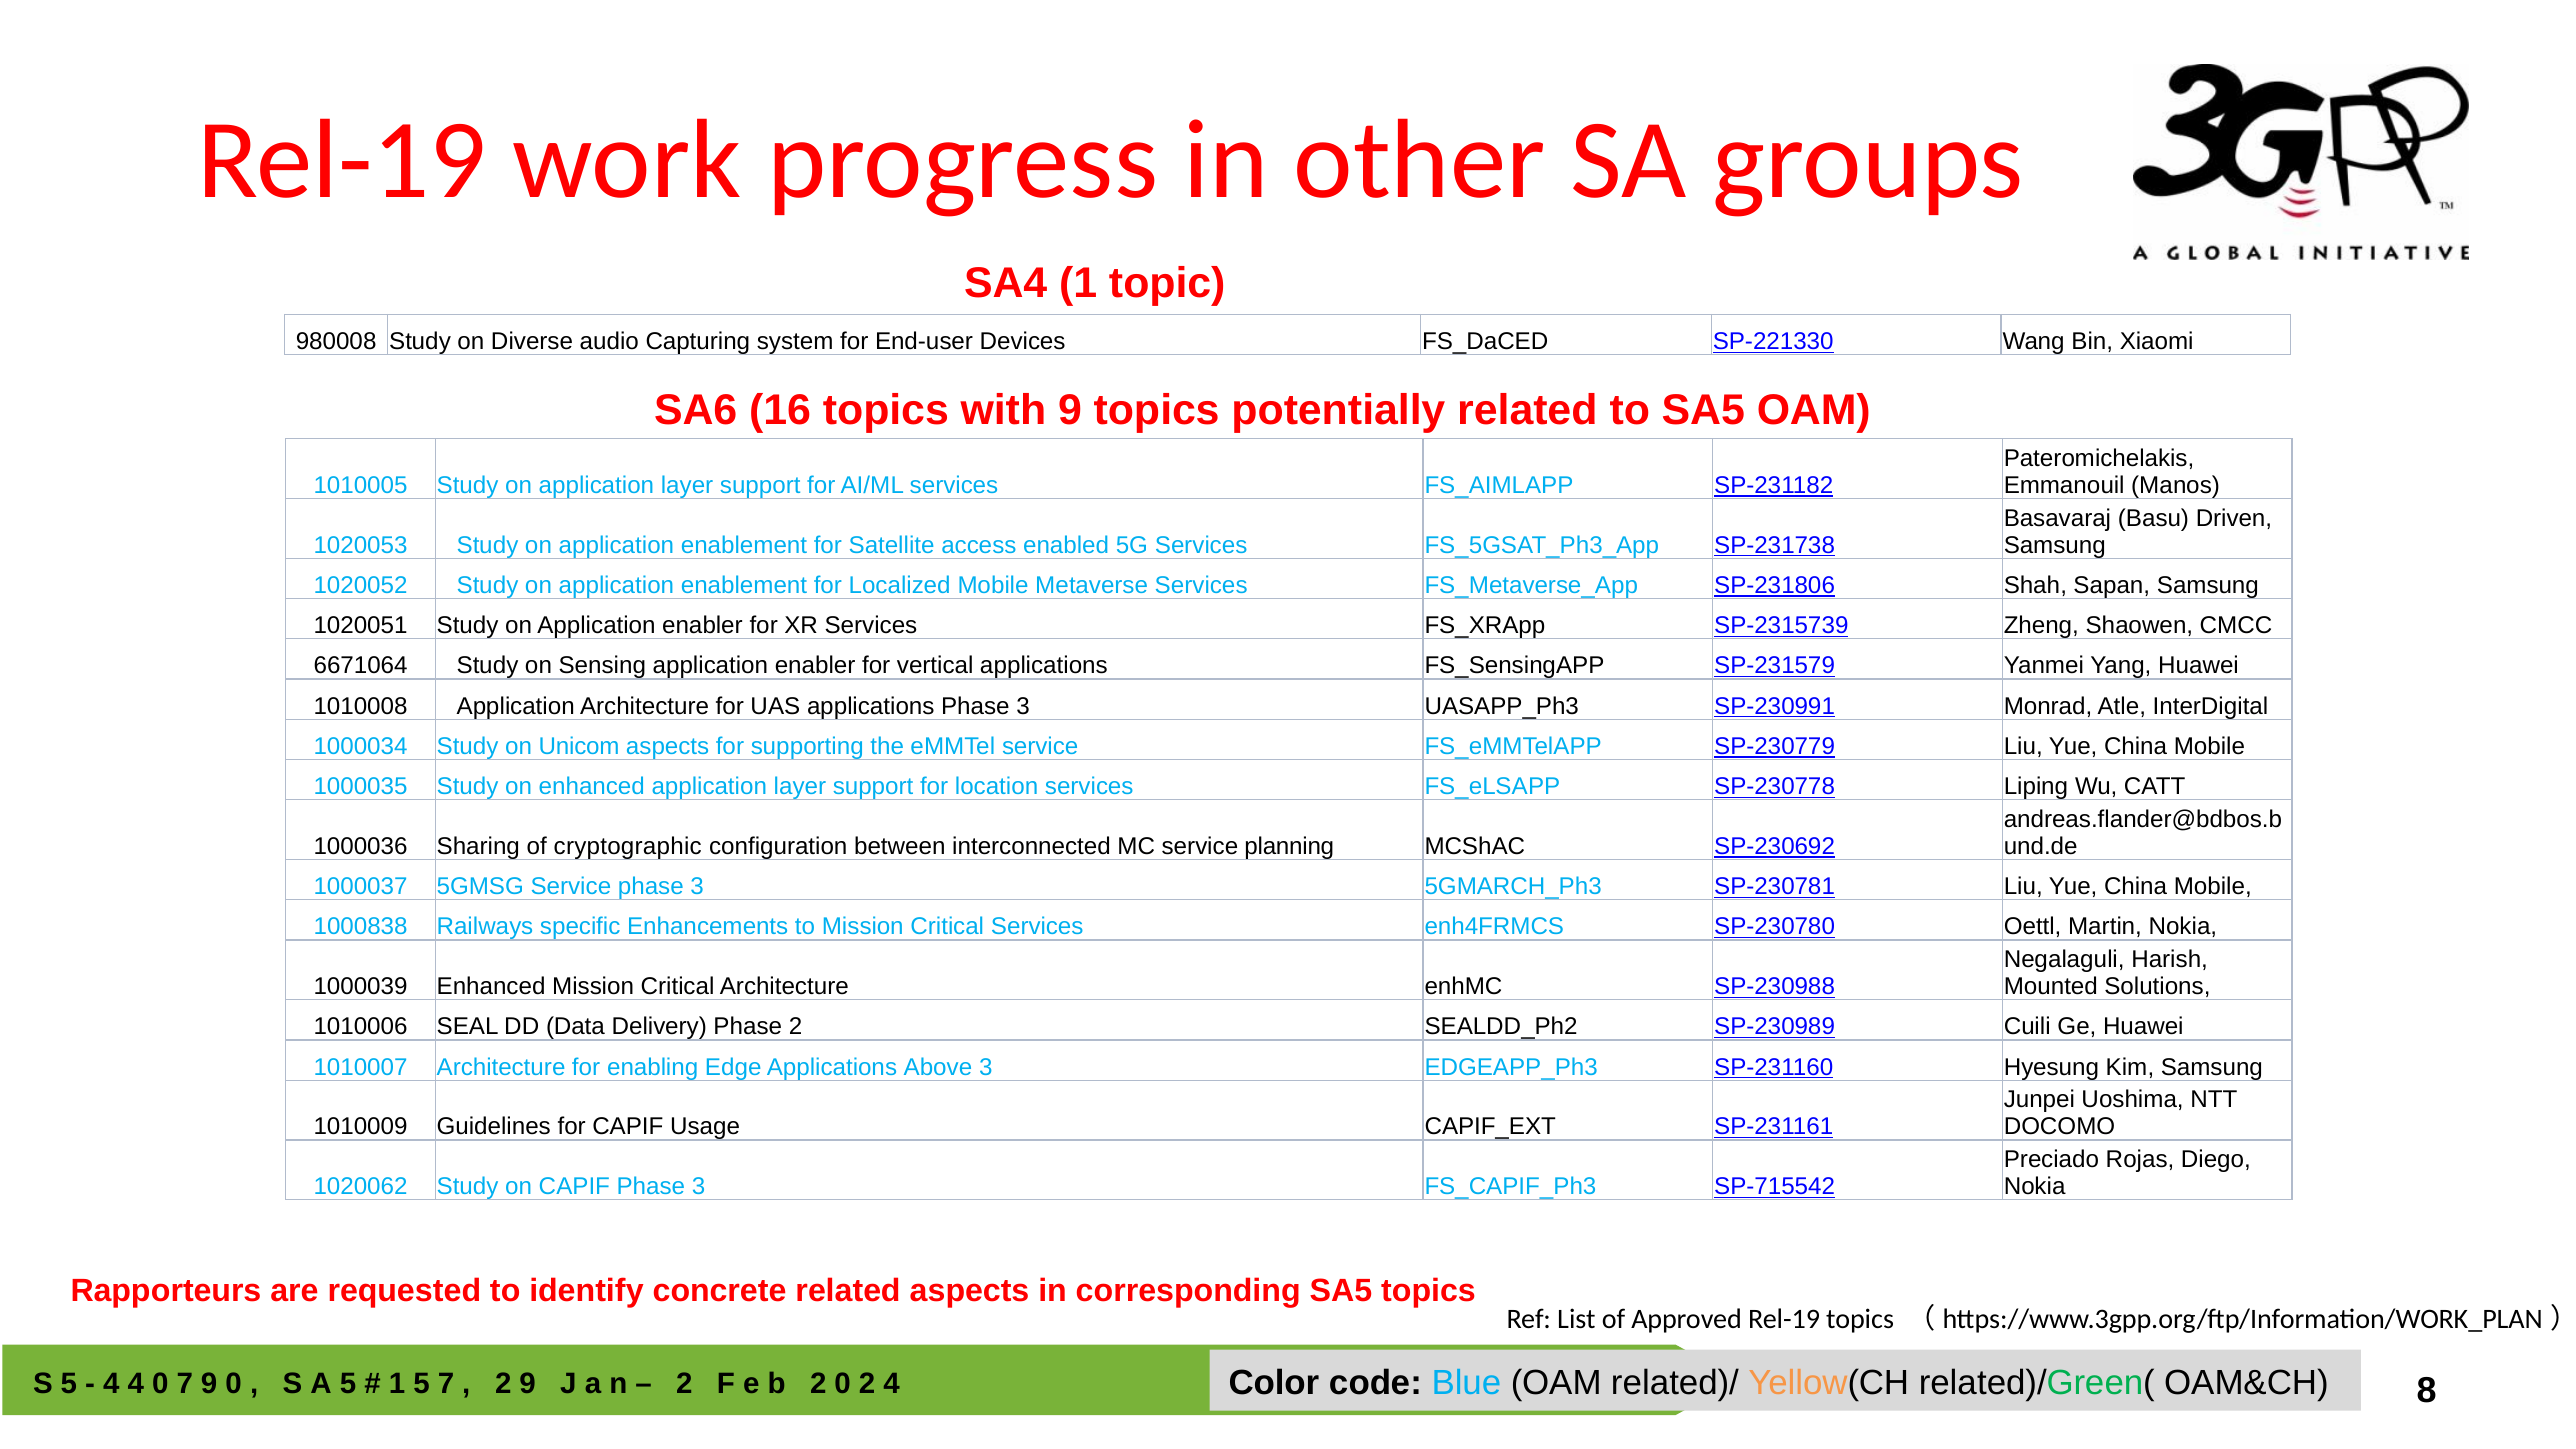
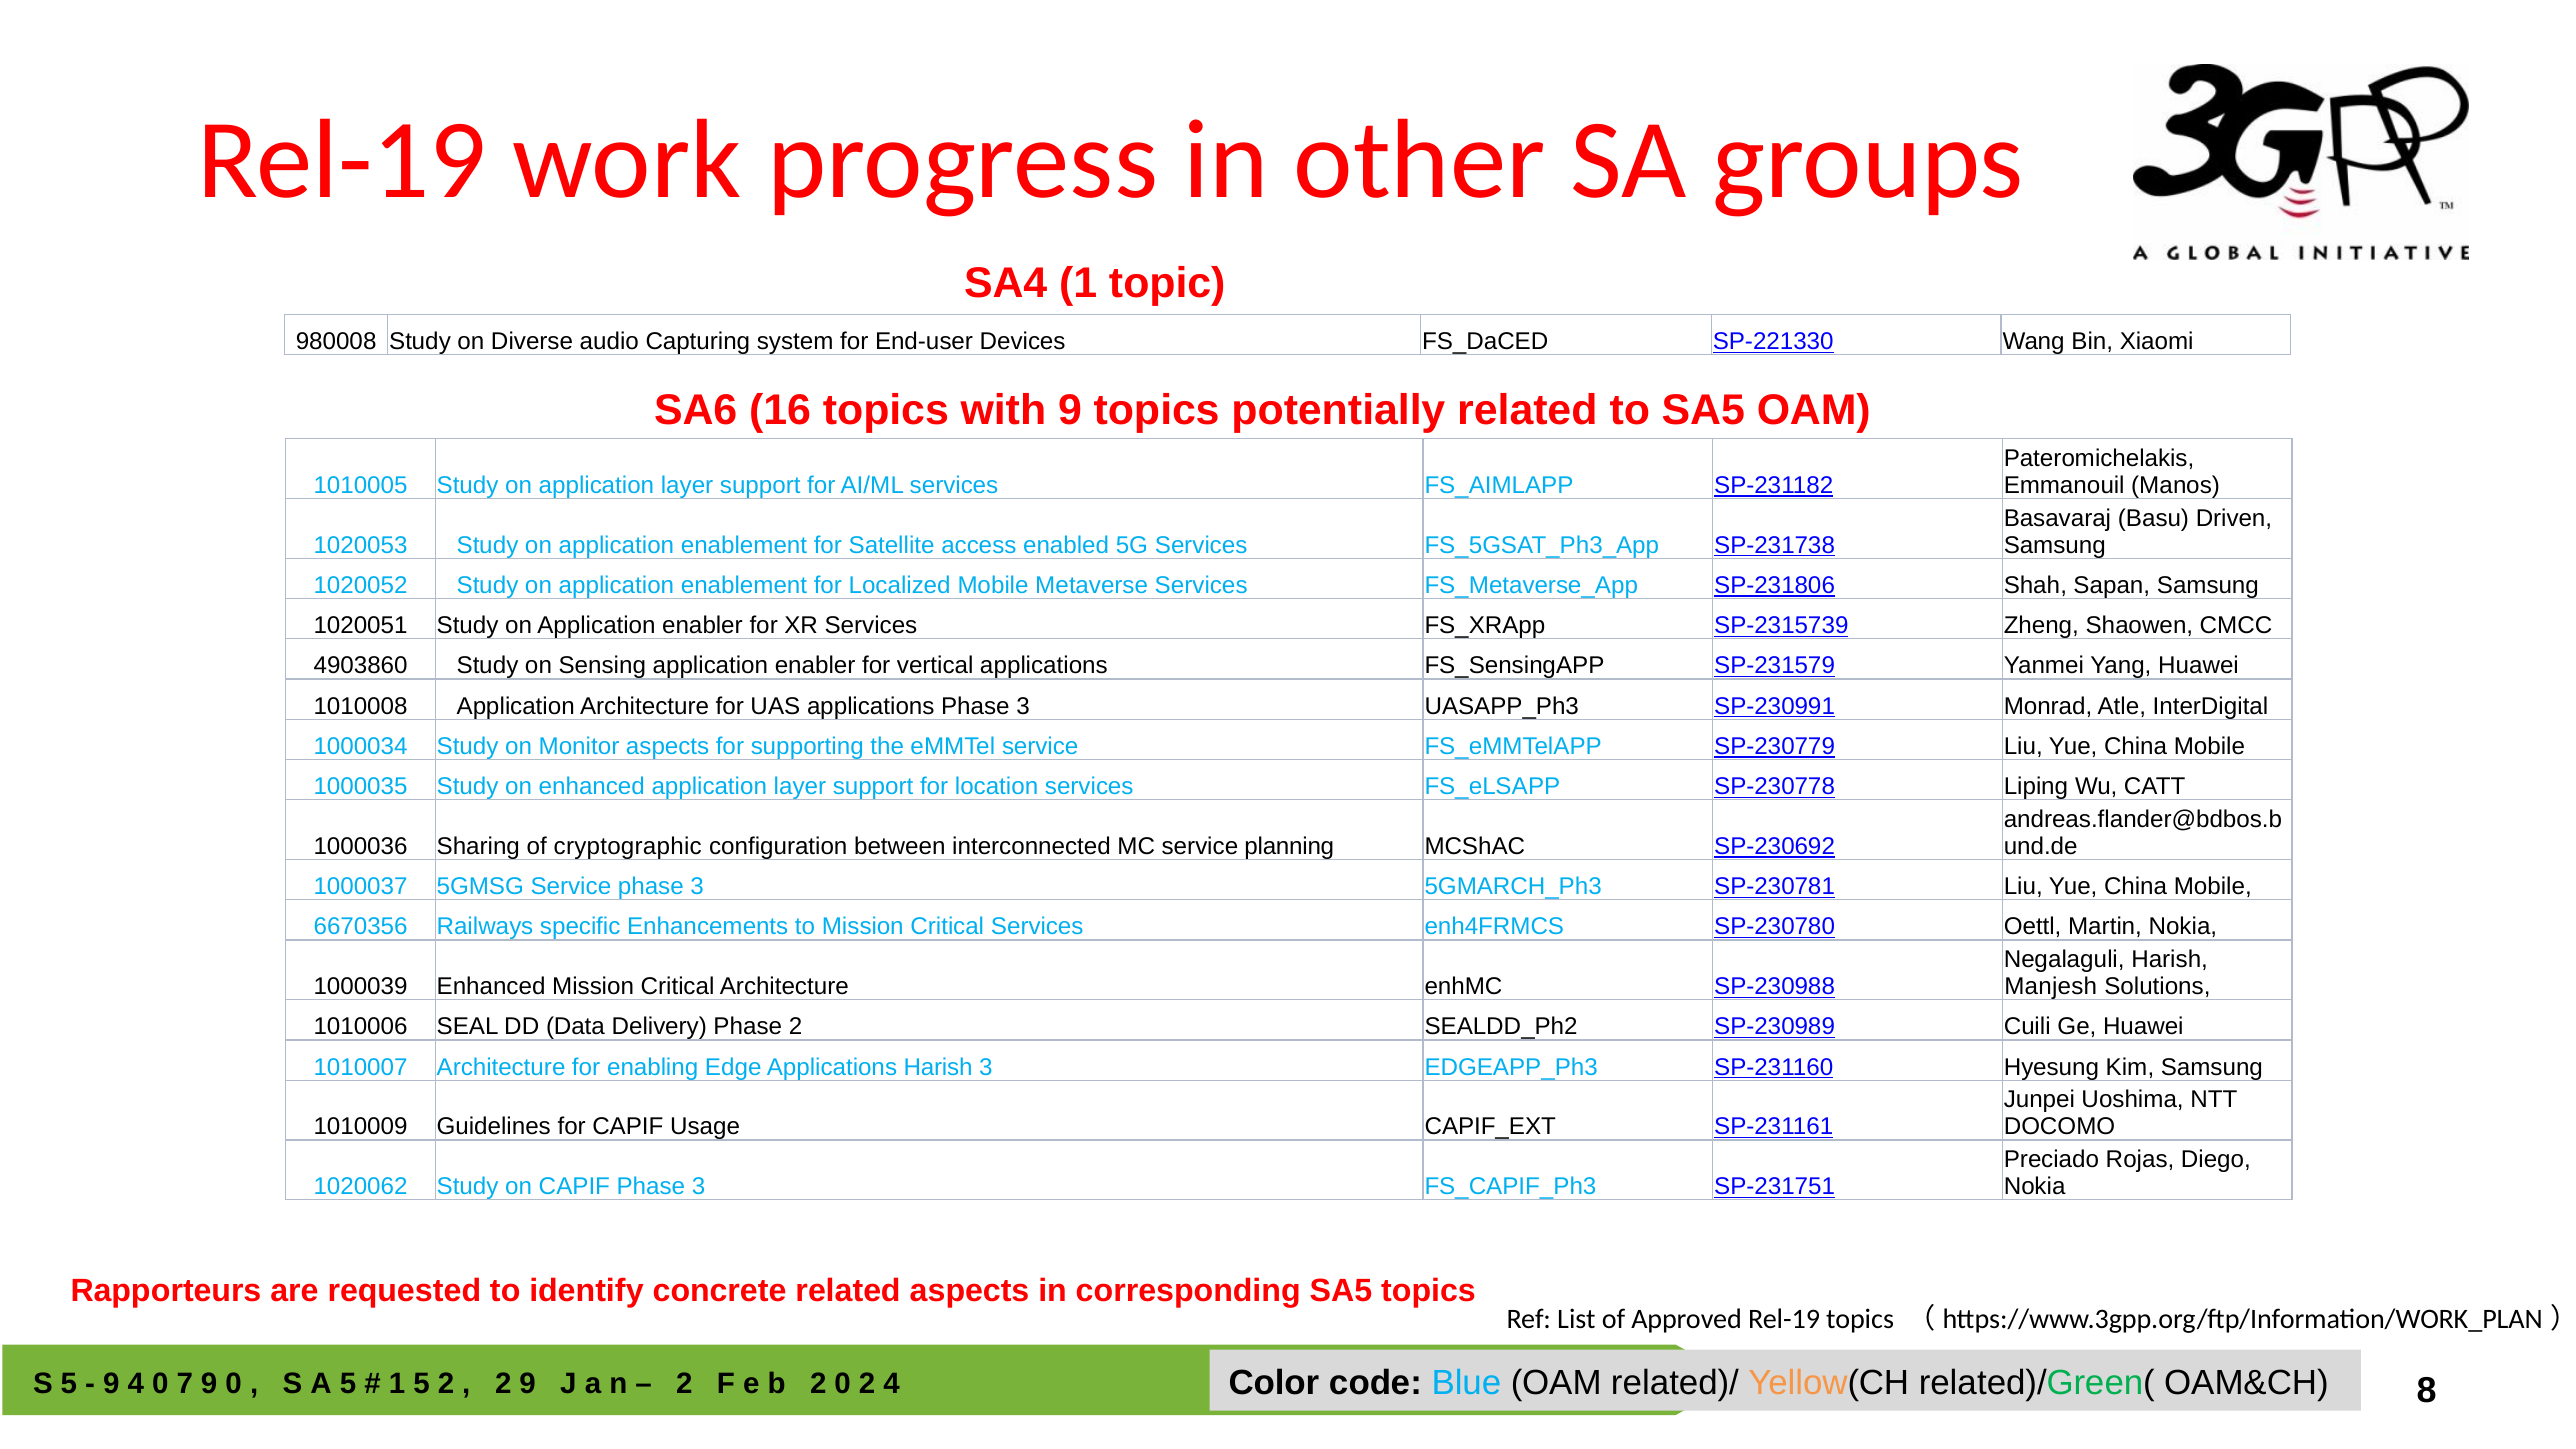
6671064: 6671064 -> 4903860 (361, 666)
Unicom: Unicom -> Monitor (579, 746)
1000838: 1000838 -> 6670356 (361, 927)
Mounted: Mounted -> Manjesh (2051, 987)
Applications Above: Above -> Harish (938, 1067)
SP-715542: SP-715542 -> SP-231751 (1775, 1187)
4: 4 -> 9 (111, 1384)
7: 7 -> 2 (446, 1384)
